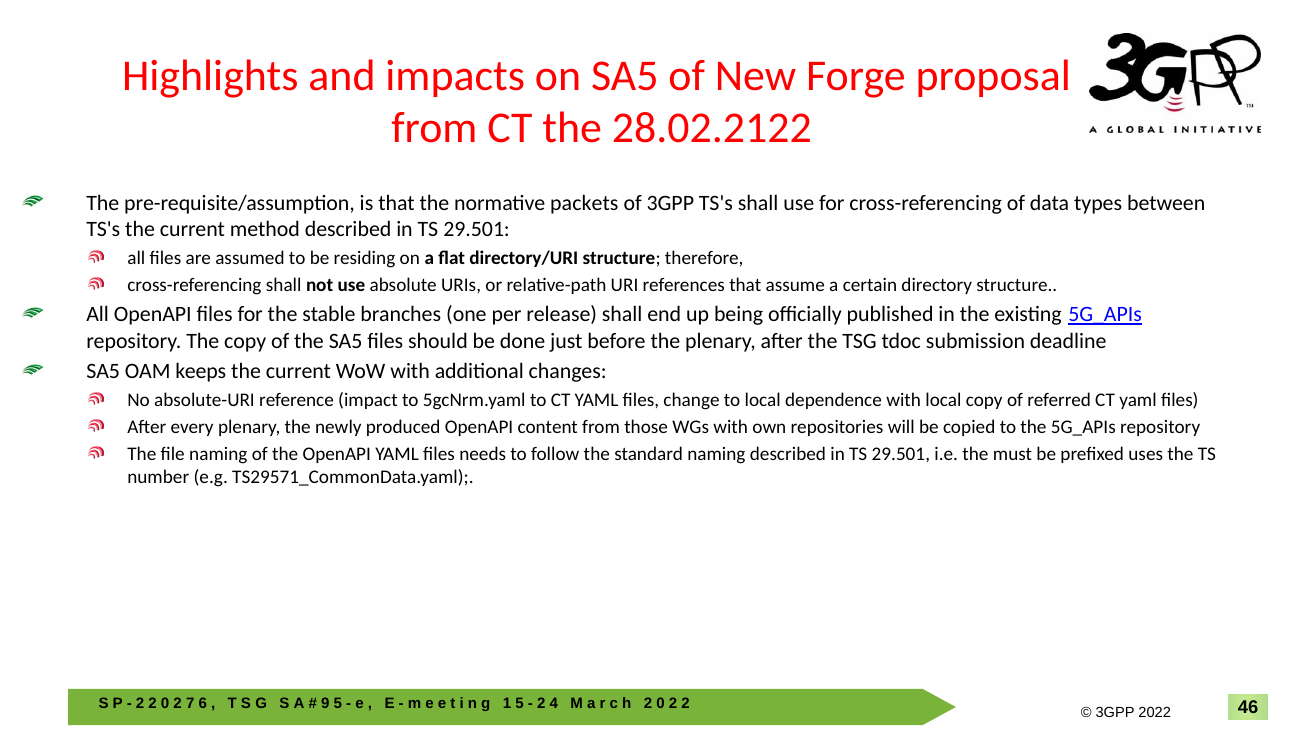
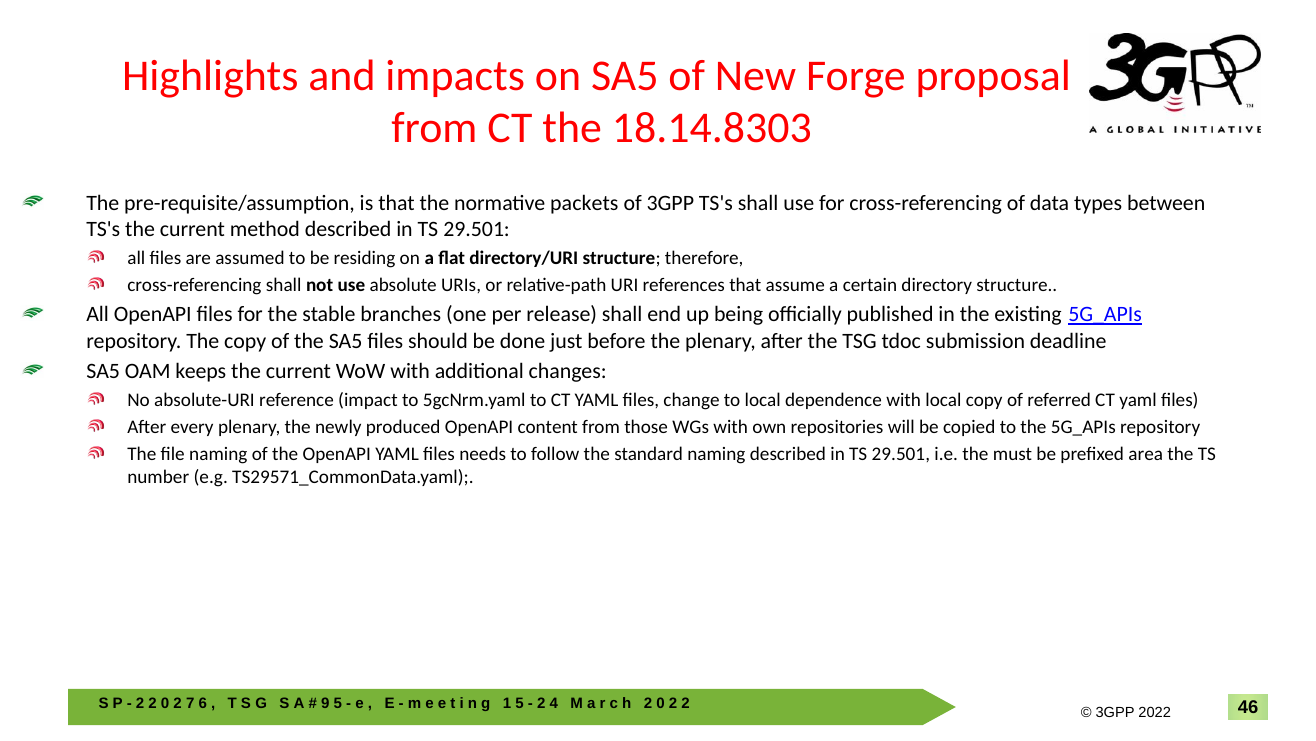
28.02.2122: 28.02.2122 -> 18.14.8303 (712, 128)
uses: uses -> area (1146, 453)
